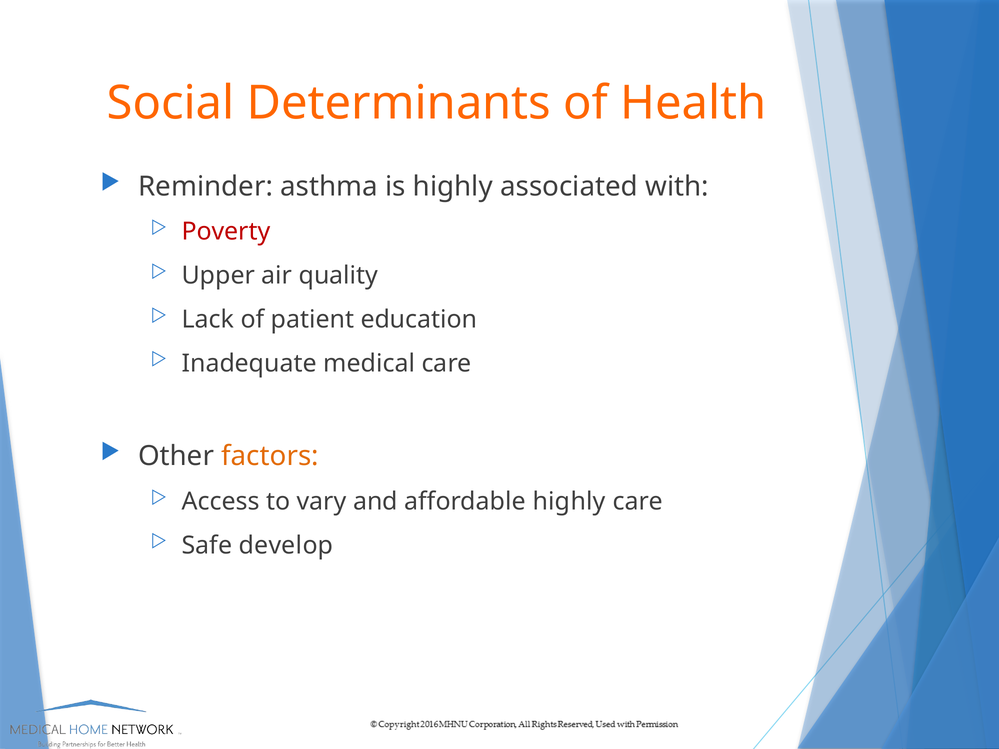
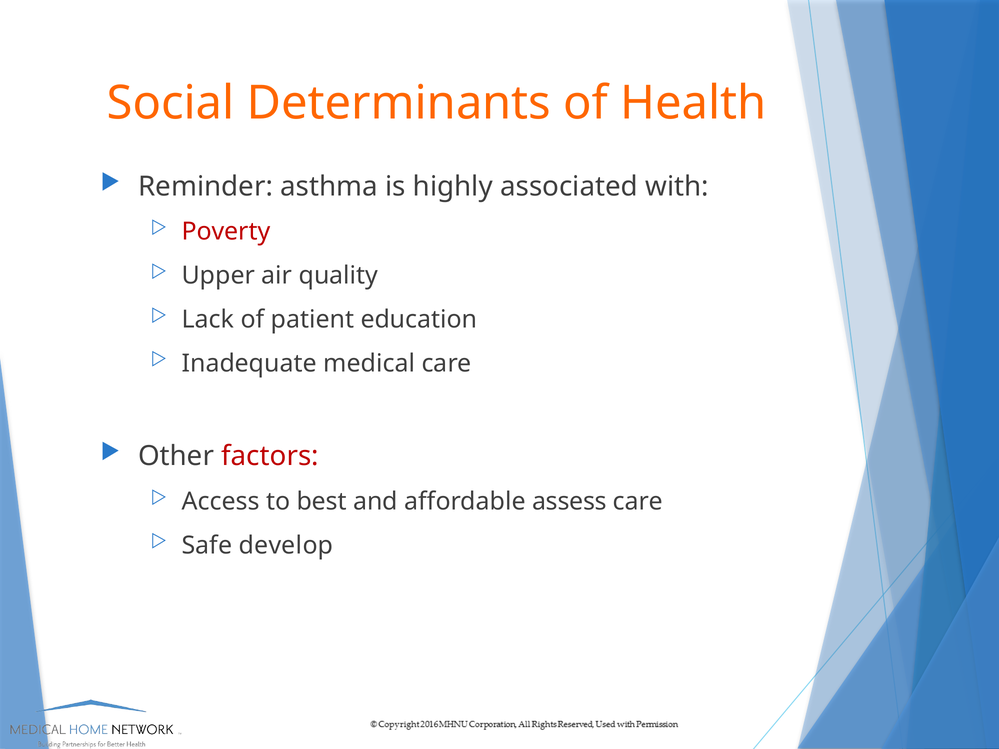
factors colour: orange -> red (270, 456)
vary: vary -> best (322, 502)
affordable highly: highly -> assess (569, 502)
